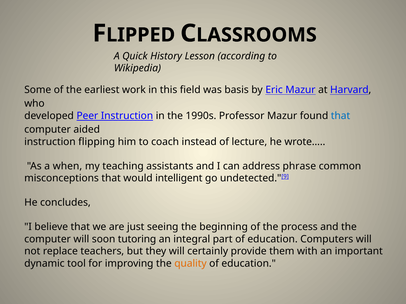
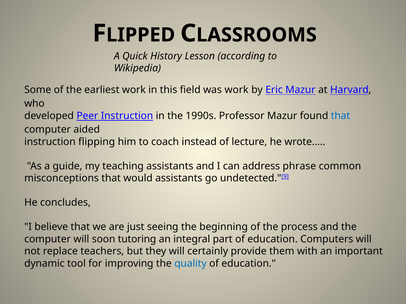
was basis: basis -> work (237, 90)
when: when -> guide (68, 166)
would intelligent: intelligent -> assistants (179, 179)
quality colour: orange -> blue (190, 264)
